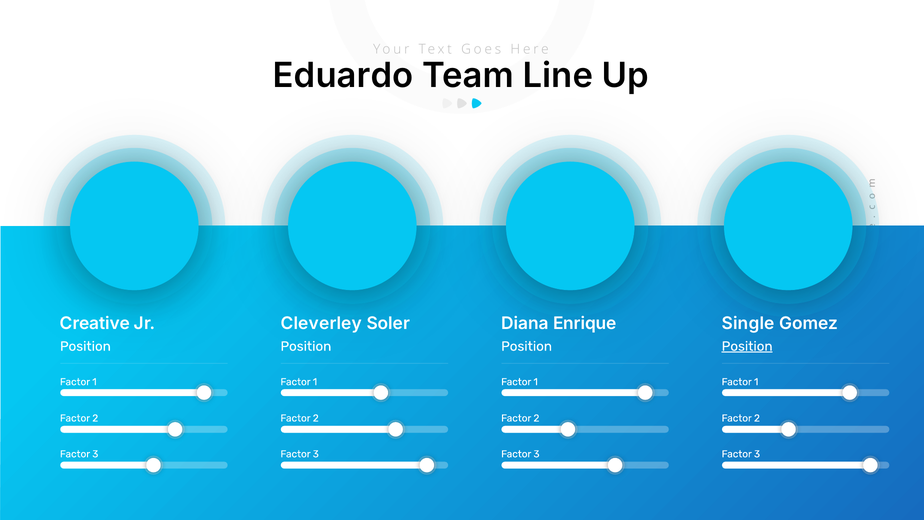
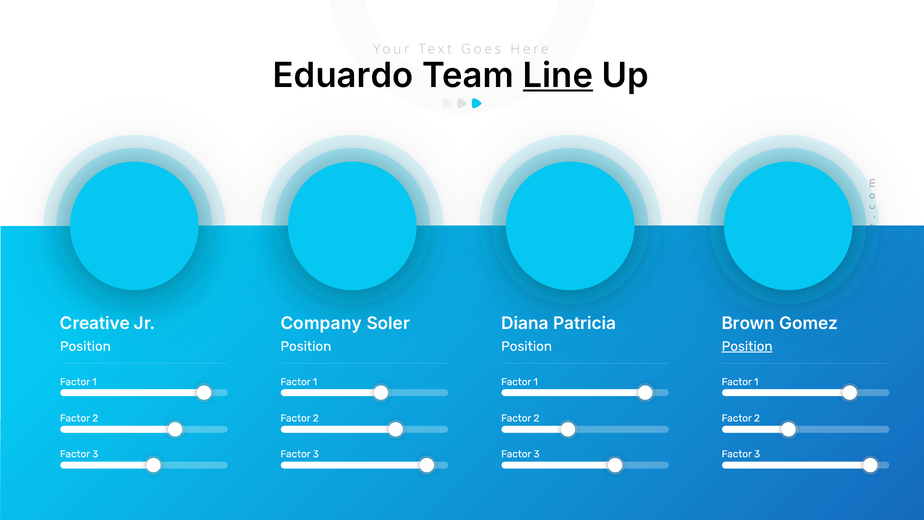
Line underline: none -> present (558, 76)
Cleverley: Cleverley -> Company (321, 324)
Enrique: Enrique -> Patricia (585, 324)
Single: Single -> Brown (748, 324)
